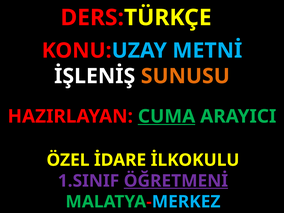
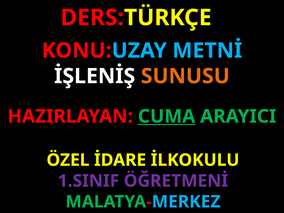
ÖĞRETMENİ underline: present -> none (176, 181)
